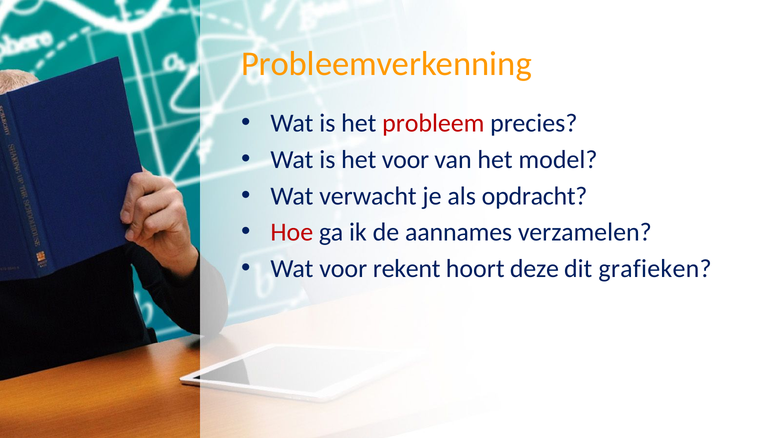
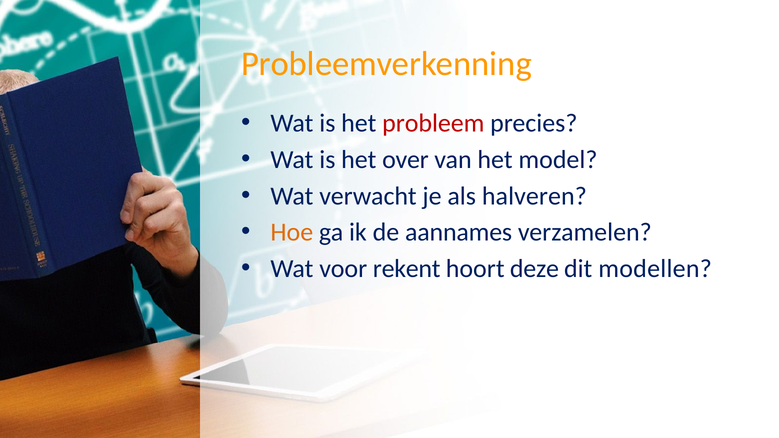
het voor: voor -> over (405, 160)
opdracht: opdracht -> halveren (534, 196)
Hoe colour: red -> orange (292, 232)
grafieken: grafieken -> modellen (655, 269)
